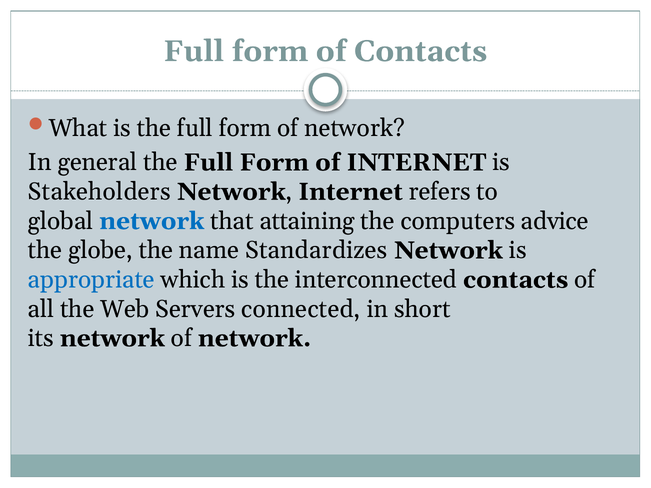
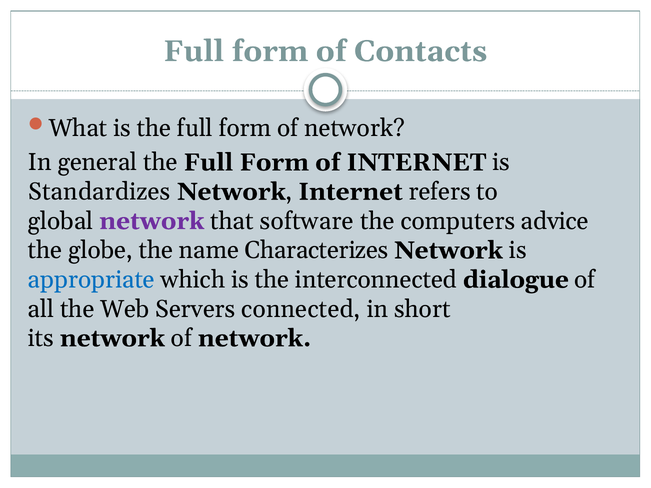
Stakeholders: Stakeholders -> Standardizes (99, 192)
network colour: blue -> purple (152, 221)
attaining: attaining -> software (307, 221)
Standardizes: Standardizes -> Characterizes (316, 250)
interconnected contacts: contacts -> dialogue (516, 280)
